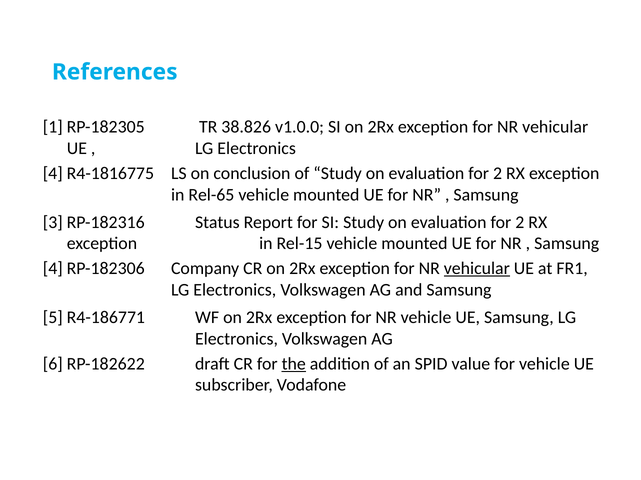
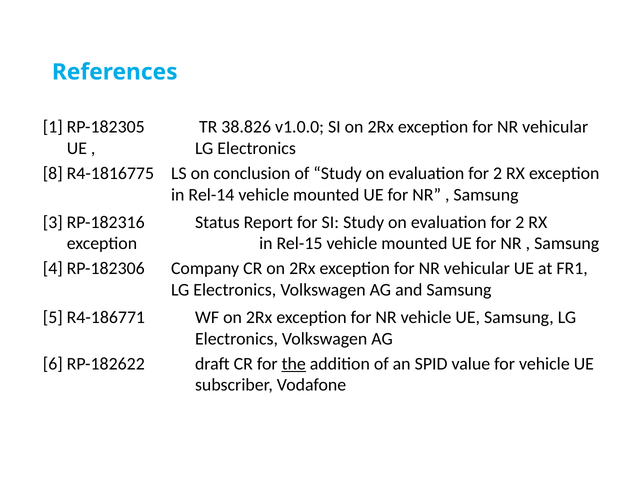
4: 4 -> 8 (53, 174)
Rel-65: Rel-65 -> Rel-14 (211, 195)
vehicular underline: present -> none (477, 269)
